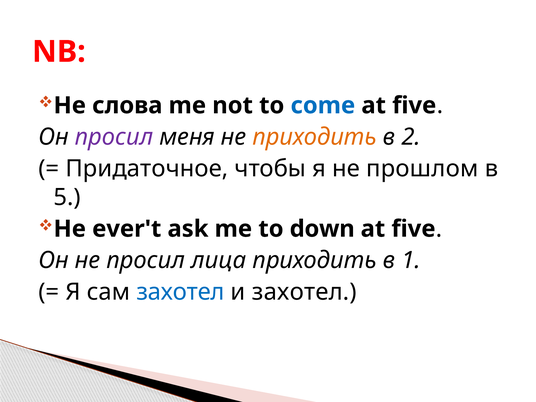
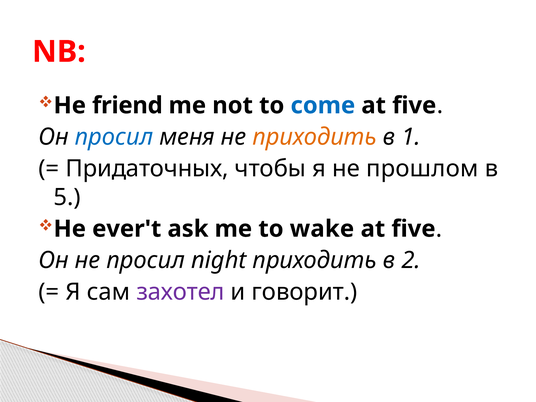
слова: слова -> friend (127, 105)
просил colour: purple -> blue (114, 137)
2: 2 -> 1 (411, 137)
Придаточное: Придаточное -> Придаточных (147, 169)
down: down -> wake (322, 229)
лица: лица -> night (219, 260)
1: 1 -> 2 (411, 260)
захотел colour: blue -> purple (180, 292)
и захотел: захотел -> говорит (304, 292)
